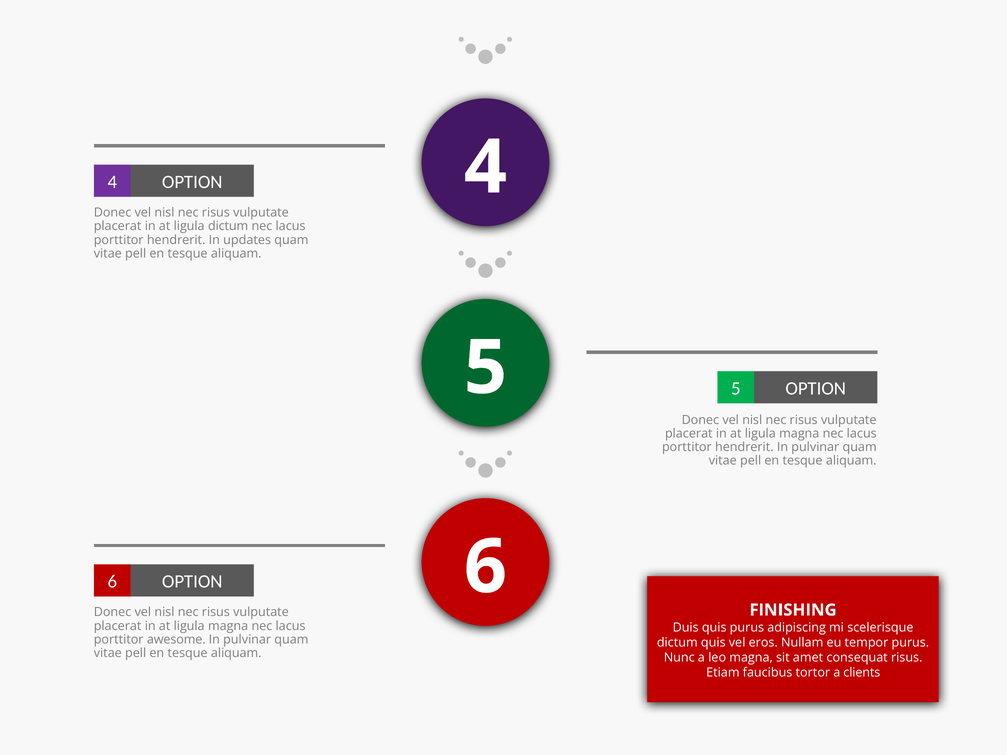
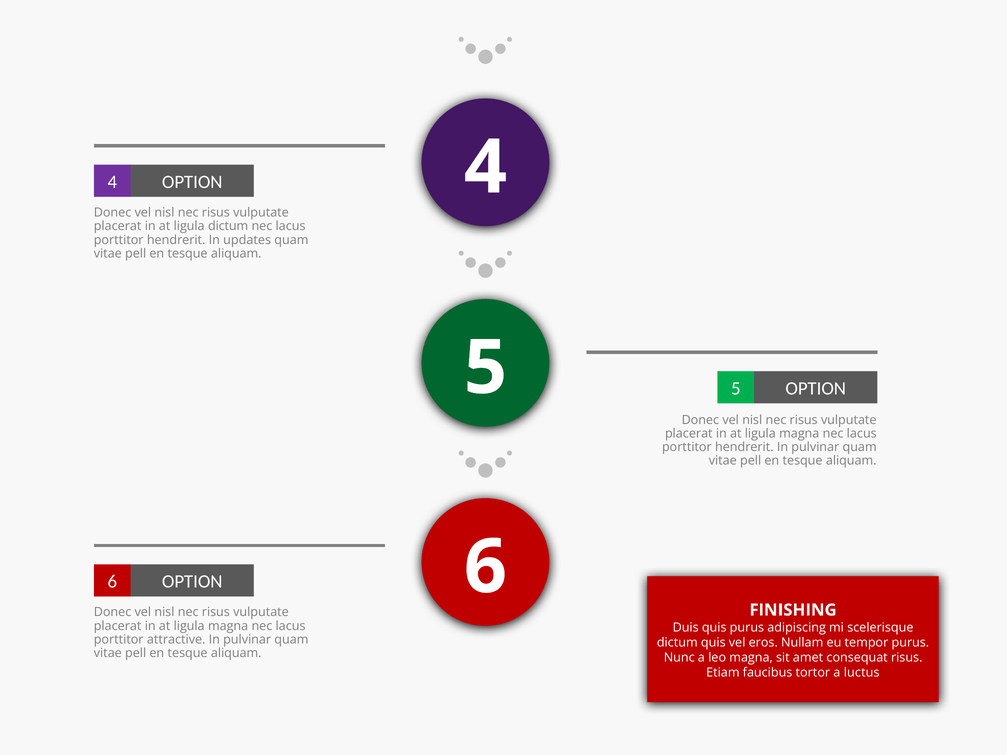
awesome: awesome -> attractive (176, 640)
clients: clients -> luctus (862, 673)
